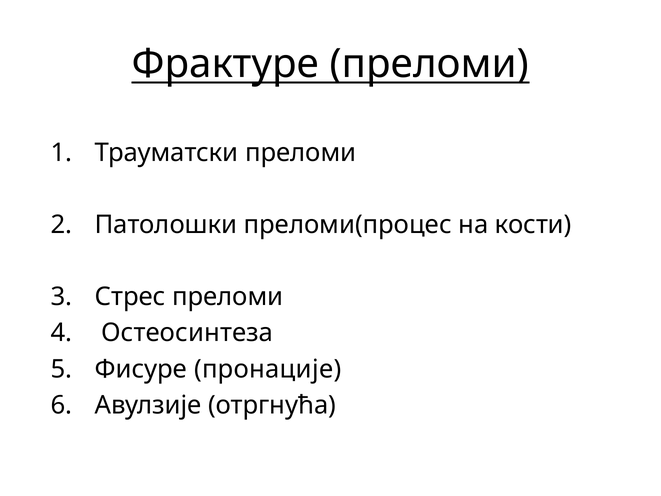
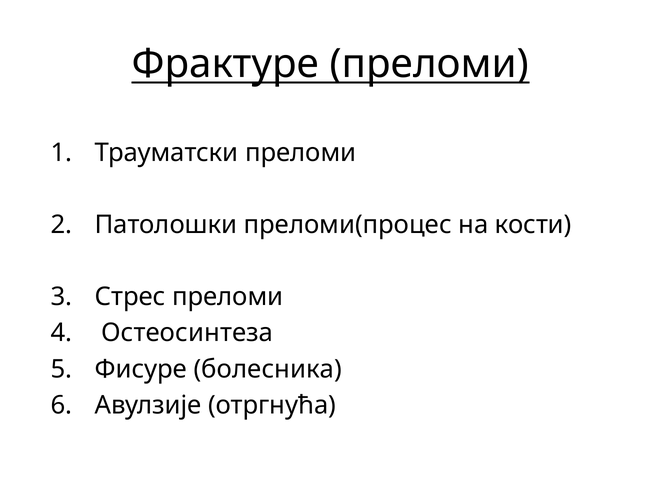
пронације: пронације -> болесника (268, 369)
